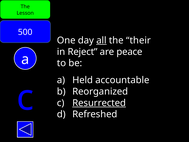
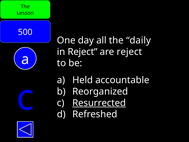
all underline: present -> none (101, 40)
their: their -> daily (138, 40)
are peace: peace -> reject (129, 52)
